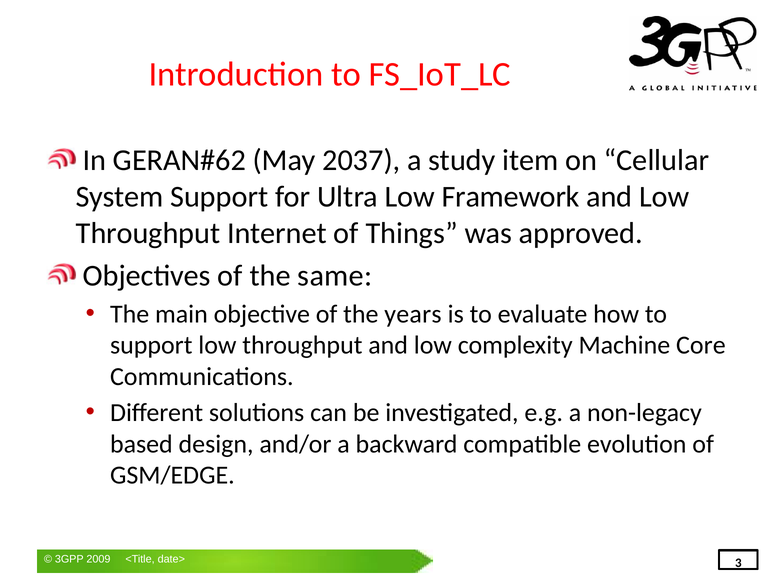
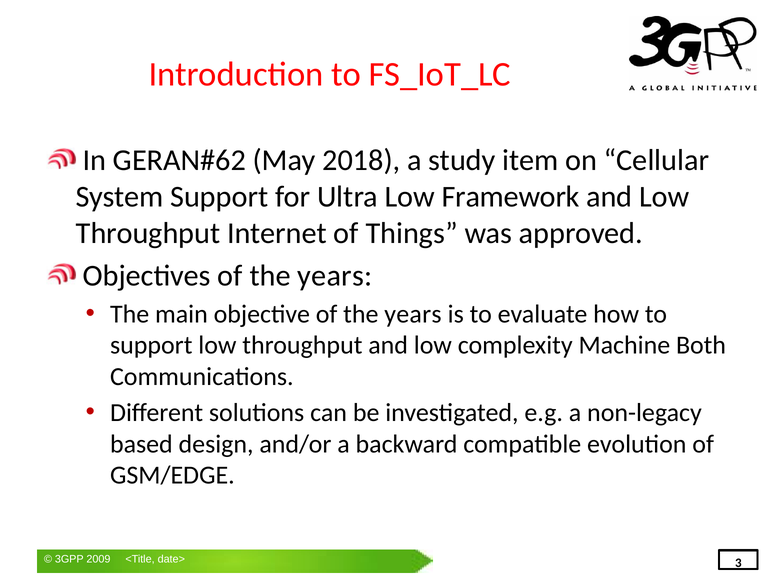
2037: 2037 -> 2018 (361, 161)
Objectives of the same: same -> years (335, 276)
Core: Core -> Both (701, 346)
